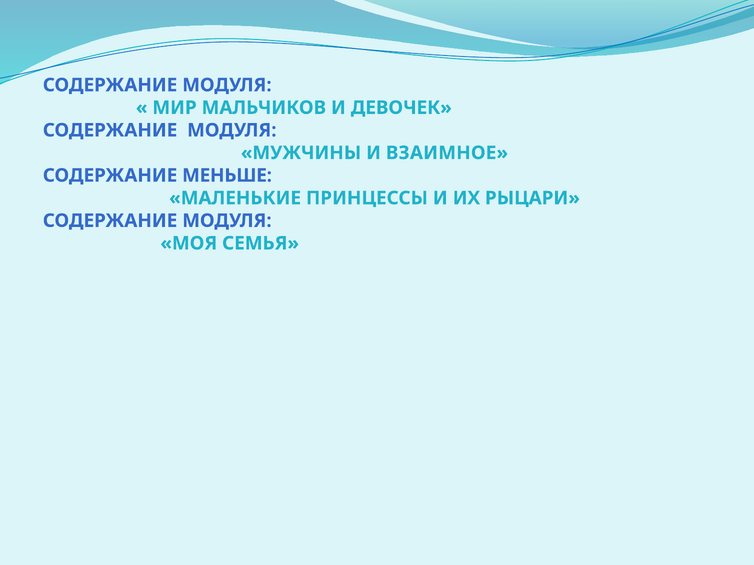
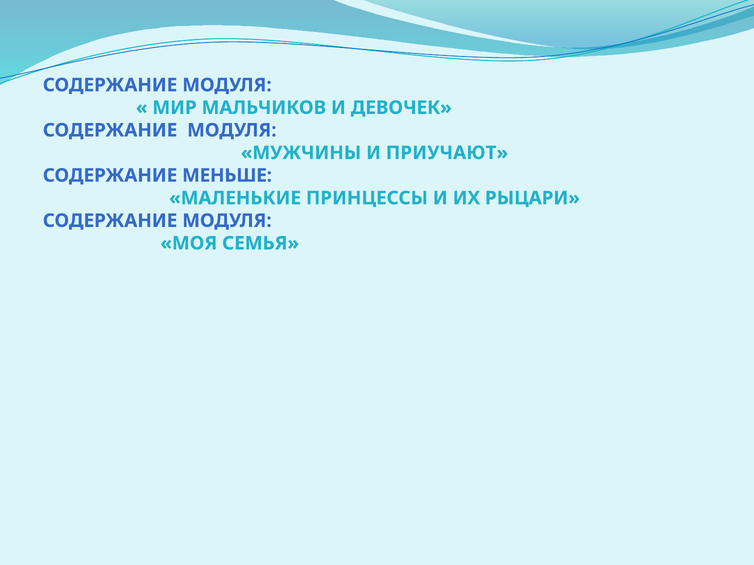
ВЗАИМНОЕ: ВЗАИМНОЕ -> ПРИУЧАЮТ (447, 153)
